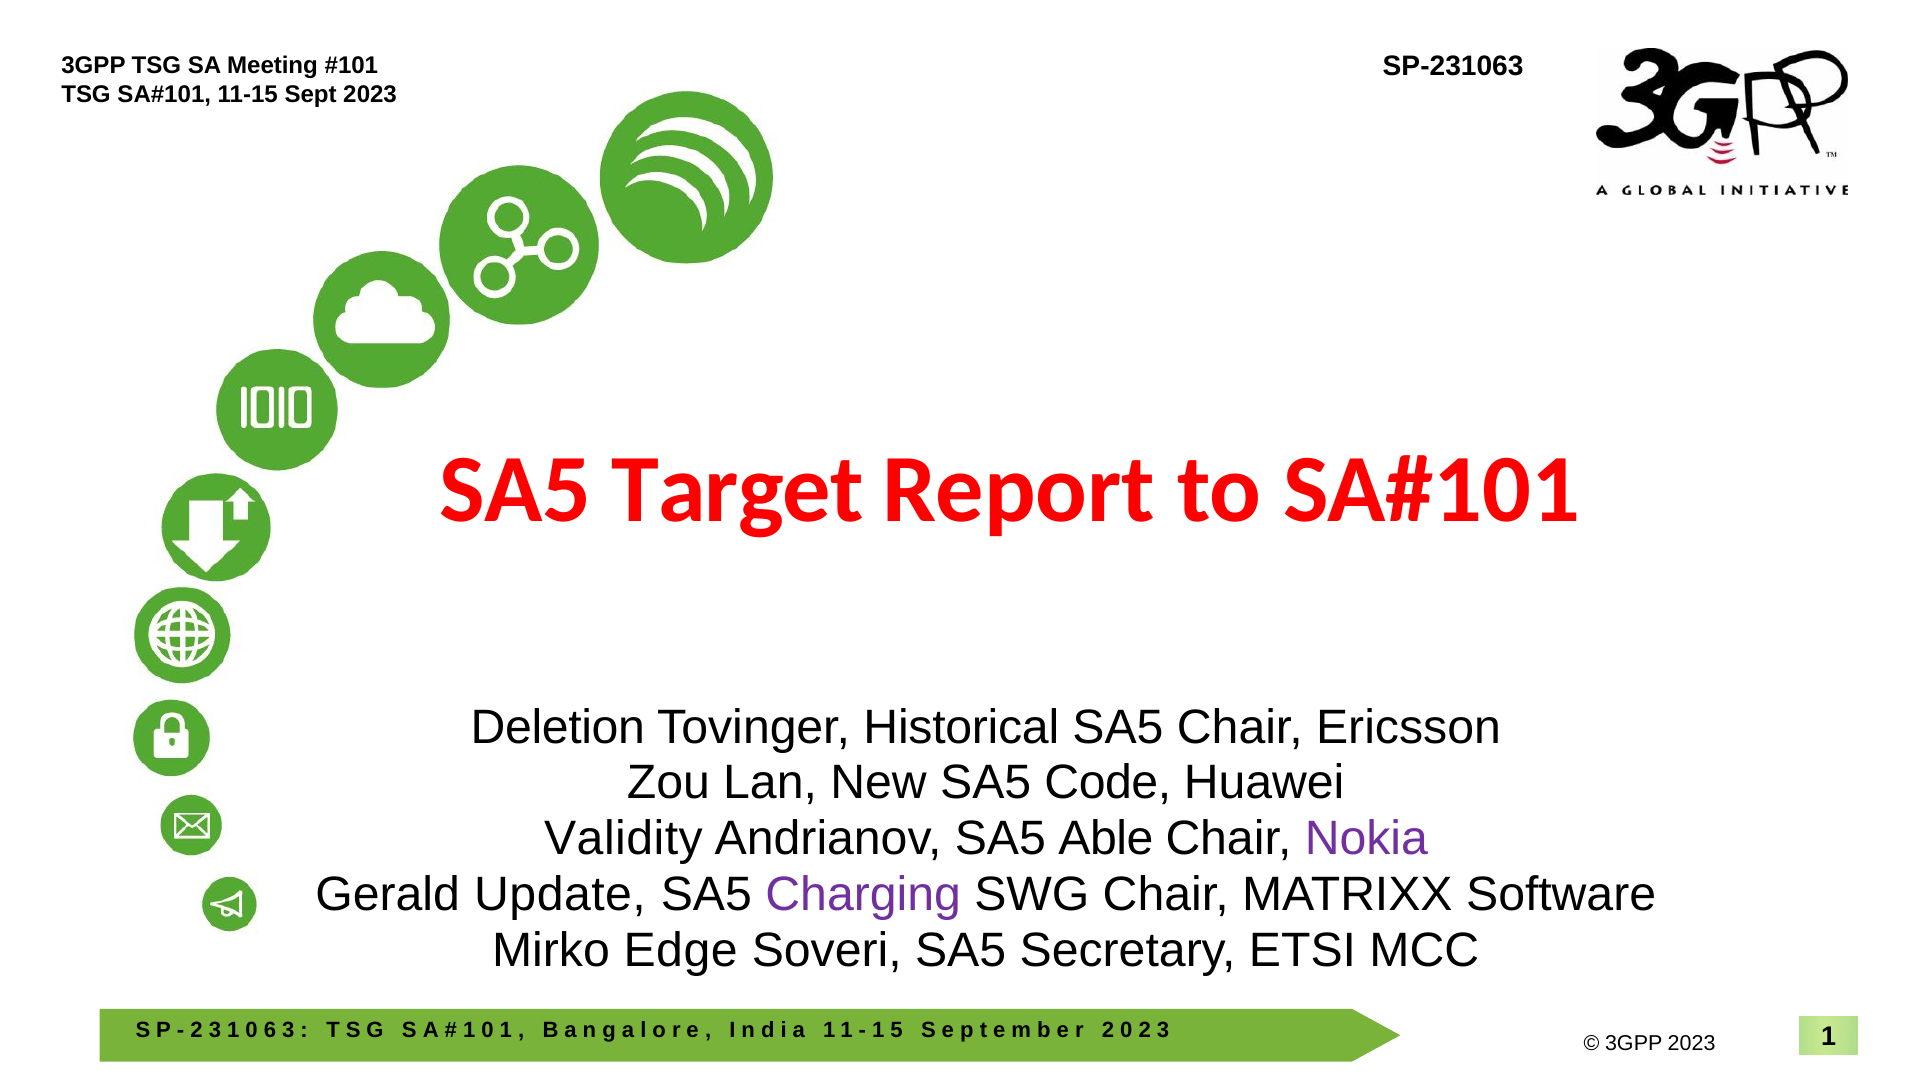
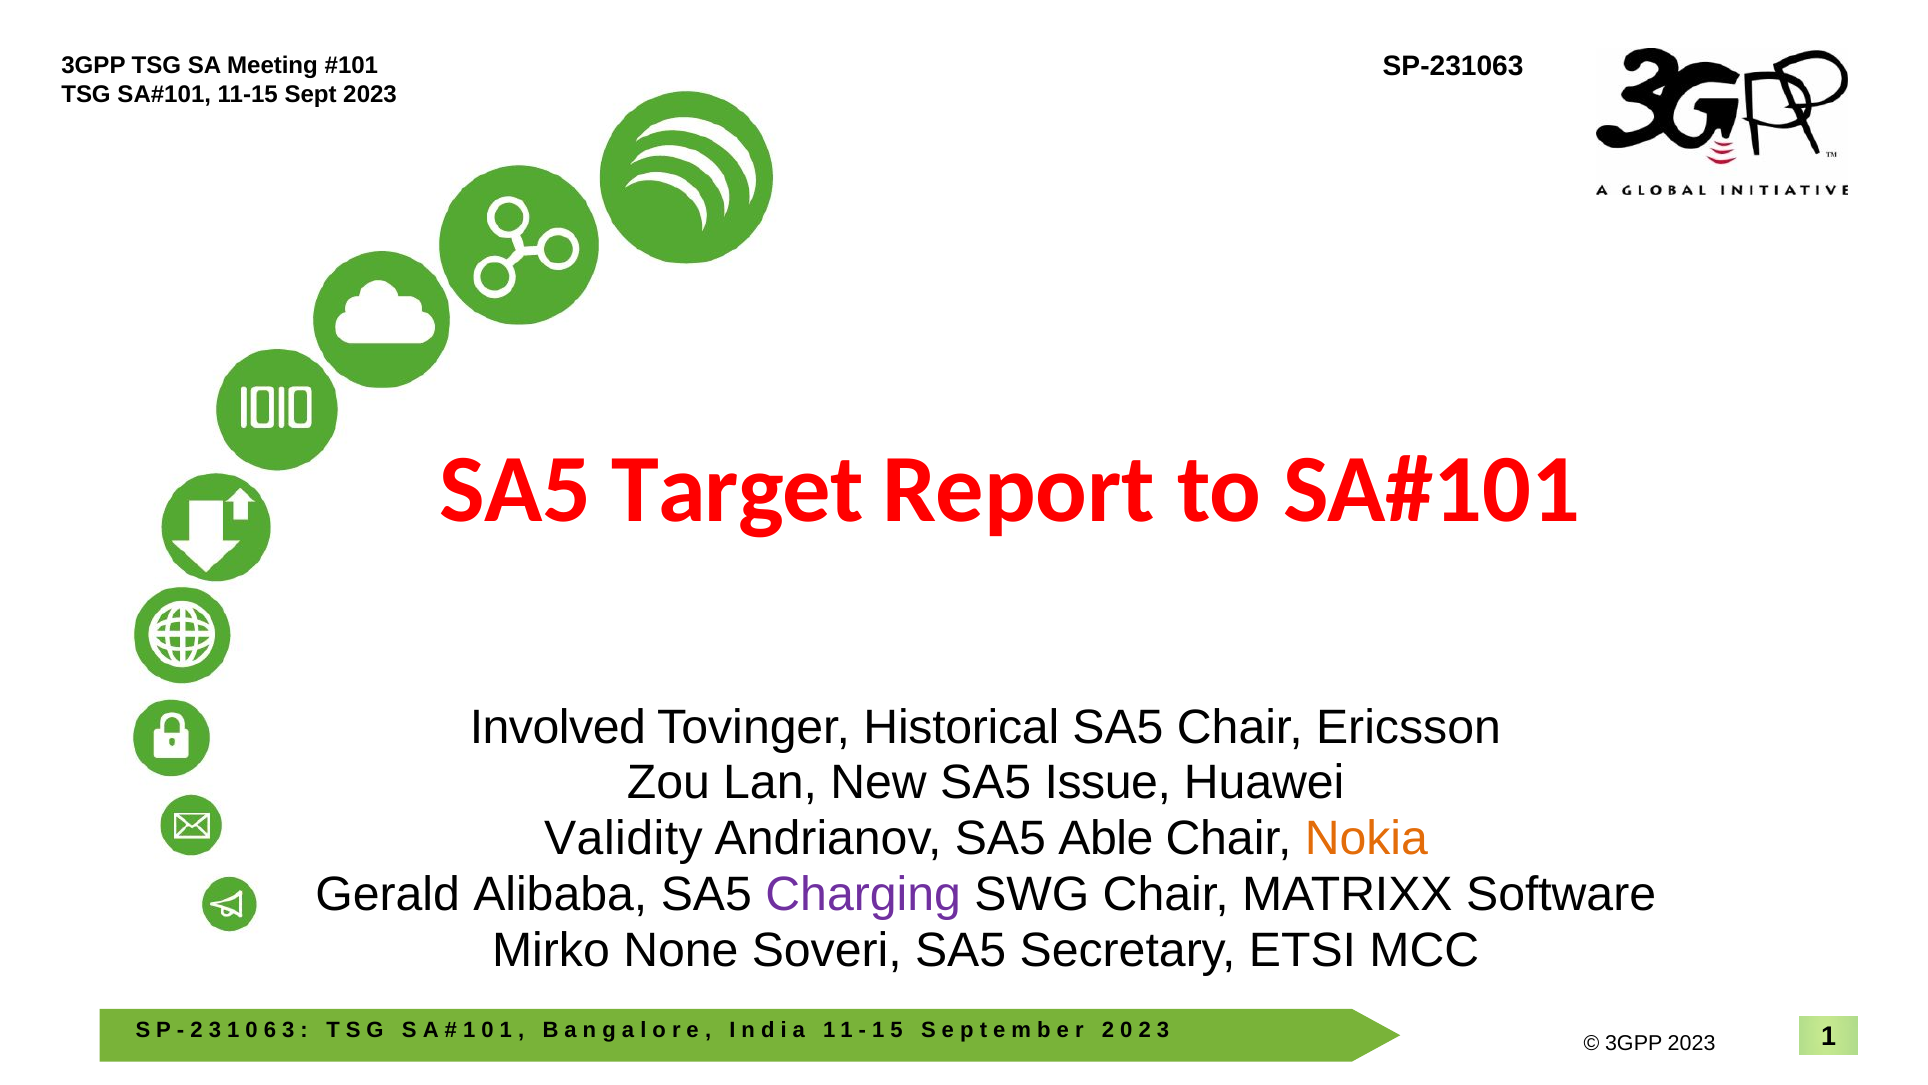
Deletion: Deletion -> Involved (558, 727)
Code: Code -> Issue (1108, 783)
Nokia colour: purple -> orange (1366, 839)
Update: Update -> Alibaba (560, 894)
Edge: Edge -> None (681, 950)
